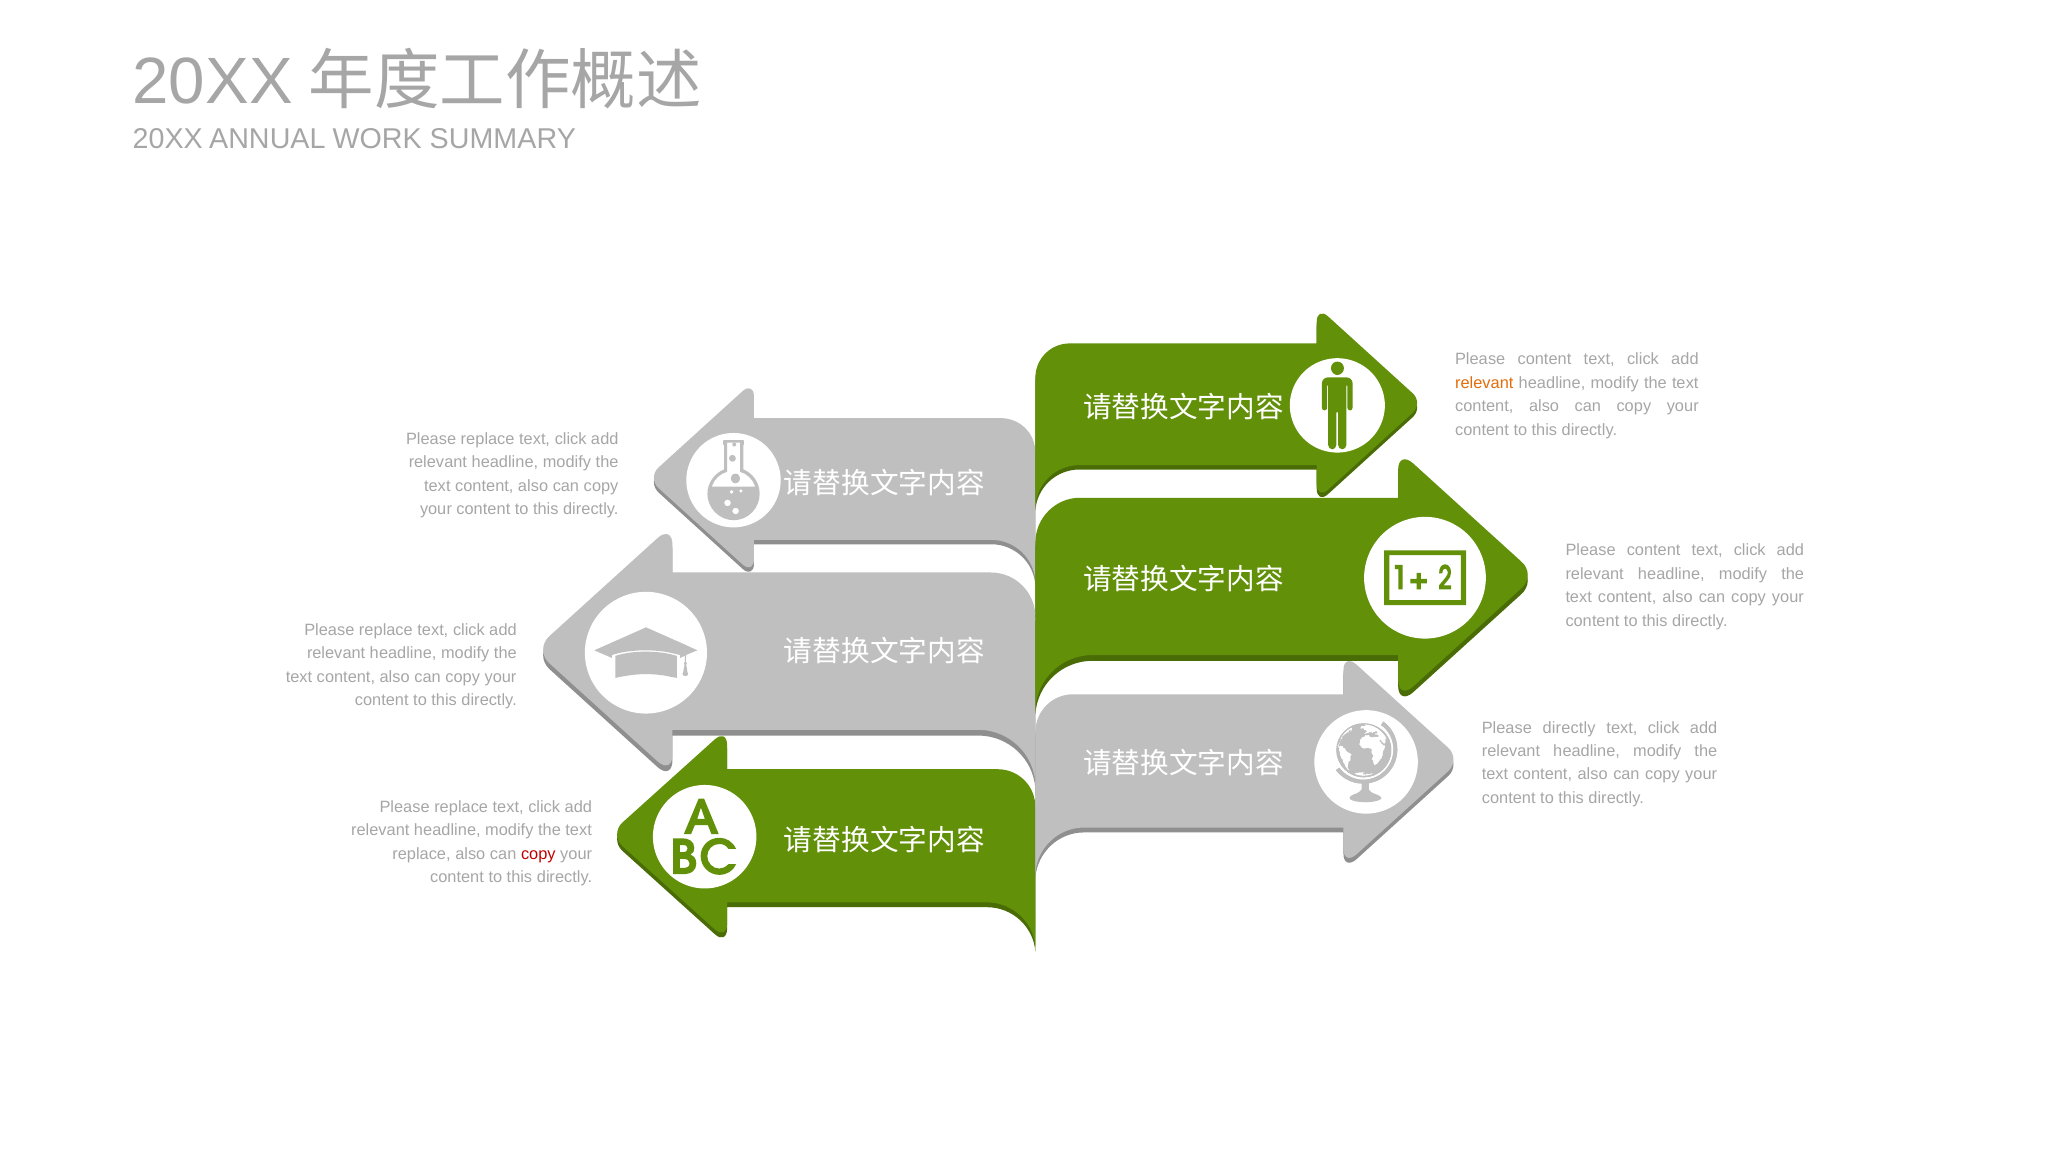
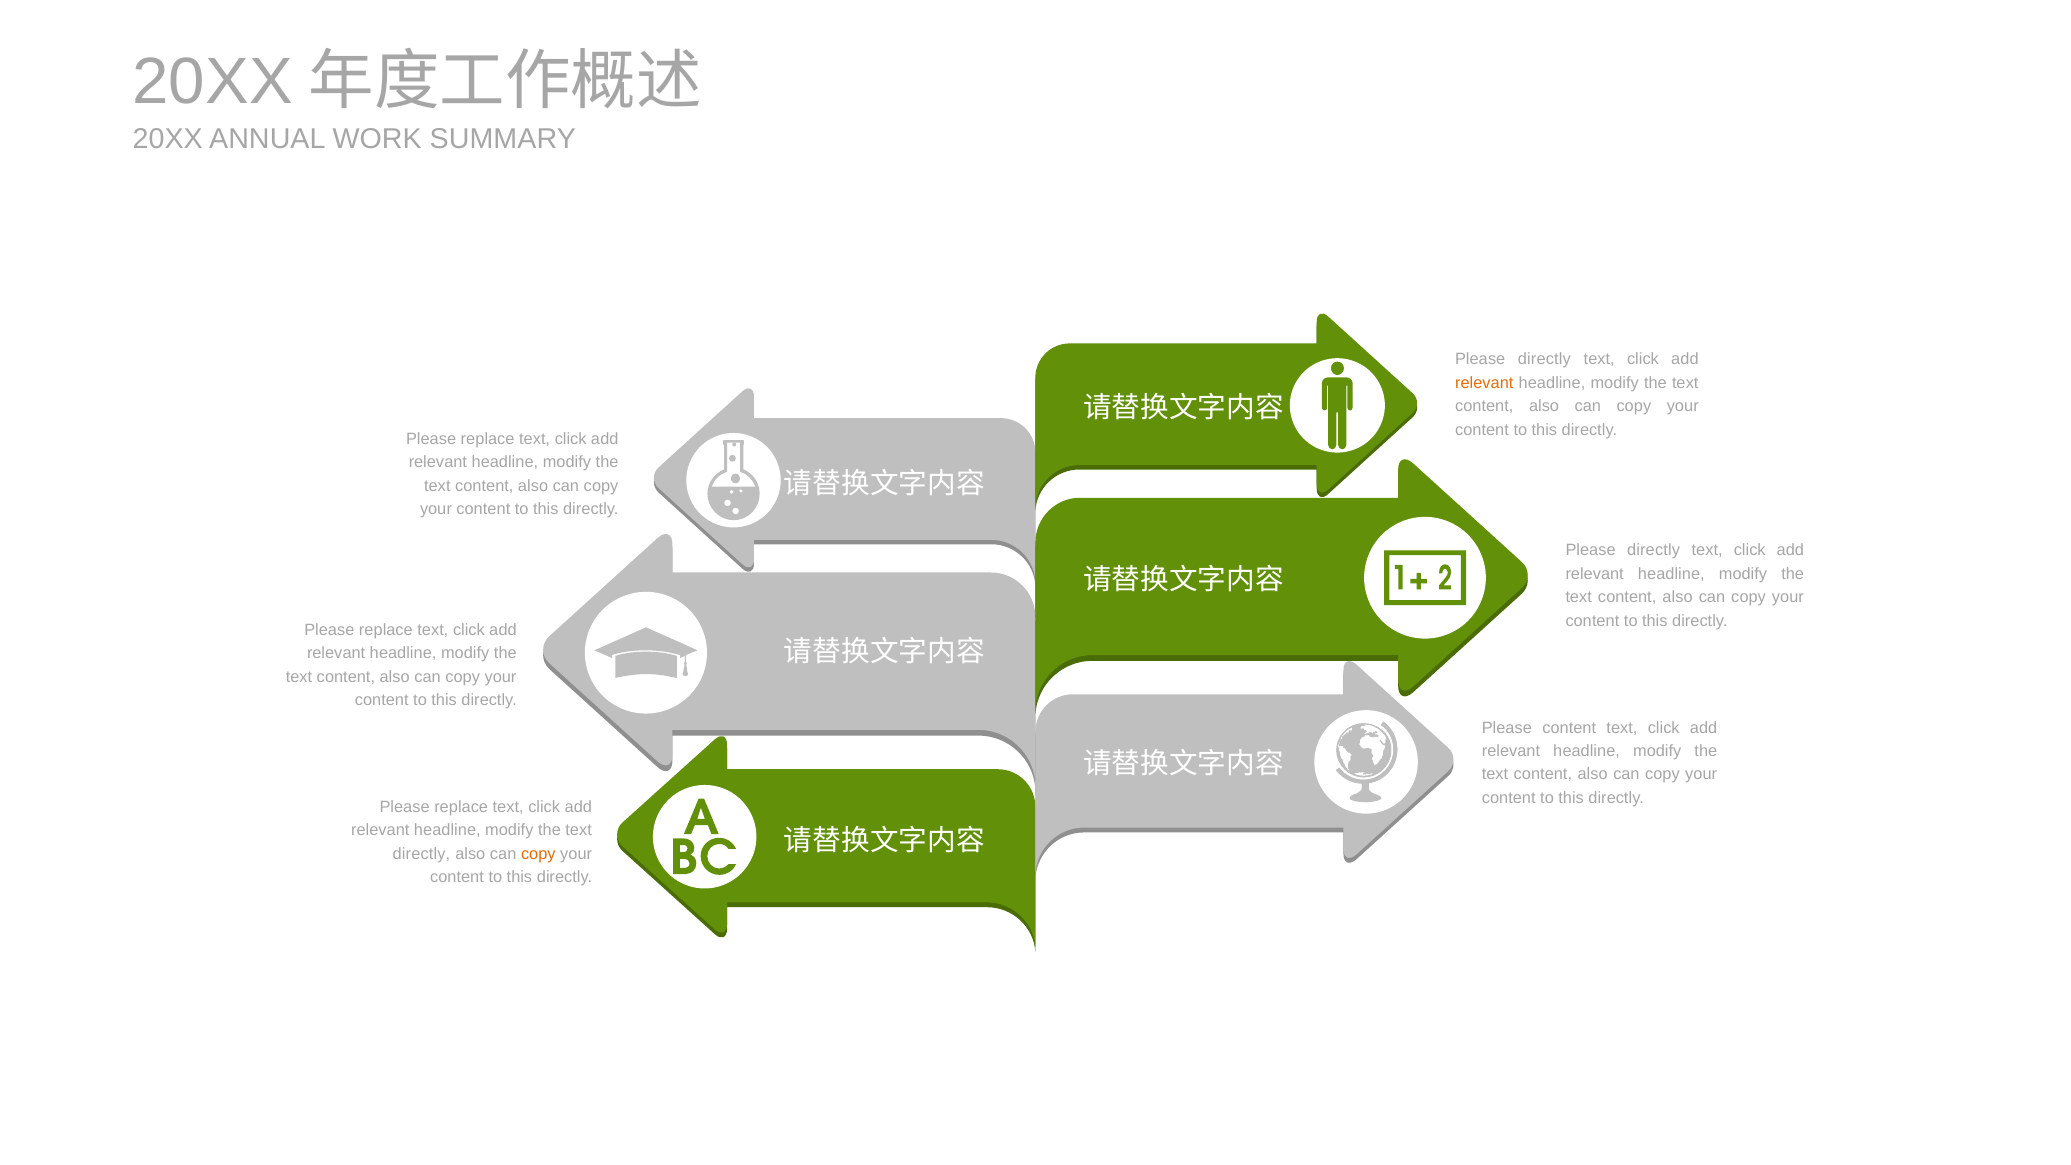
content: content -> directly (1544, 360)
content: content -> directly (1654, 550)
Please directly: directly -> content (1569, 728)
replace: replace -> directly (421, 854)
copy colour: red -> orange (538, 854)
